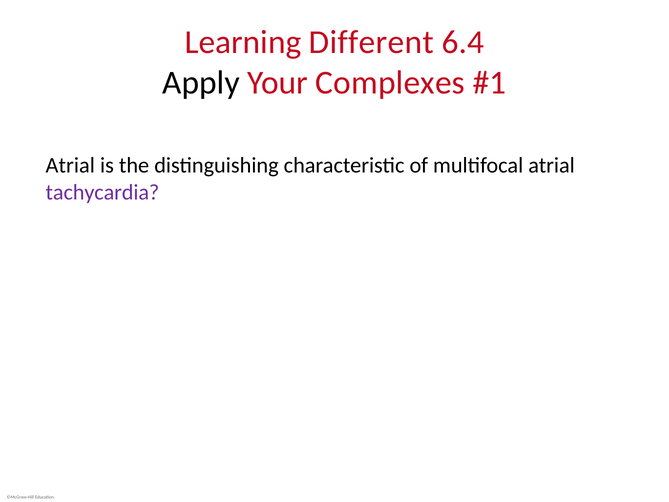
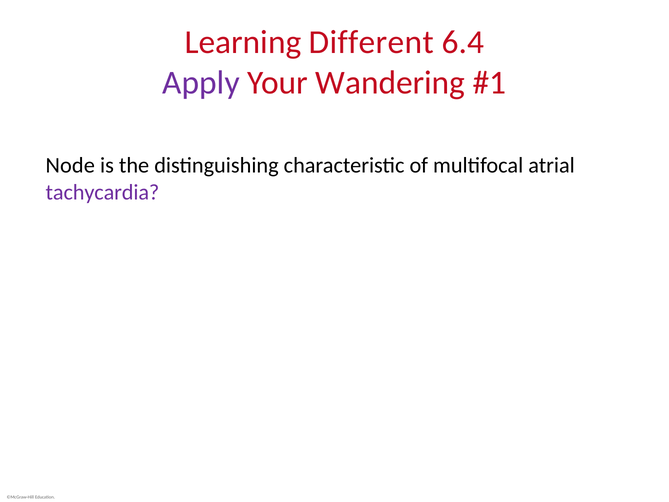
Apply colour: black -> purple (201, 83)
Complexes: Complexes -> Wandering (390, 83)
Atrial: Atrial -> Node (70, 165)
